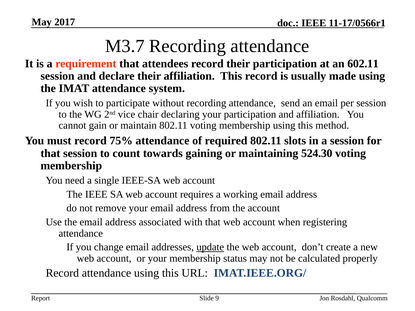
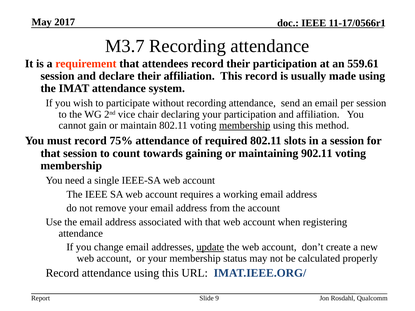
602.11: 602.11 -> 559.61 (363, 64)
membership underline: none -> present (245, 126)
524.30: 524.30 -> 902.11 (317, 153)
